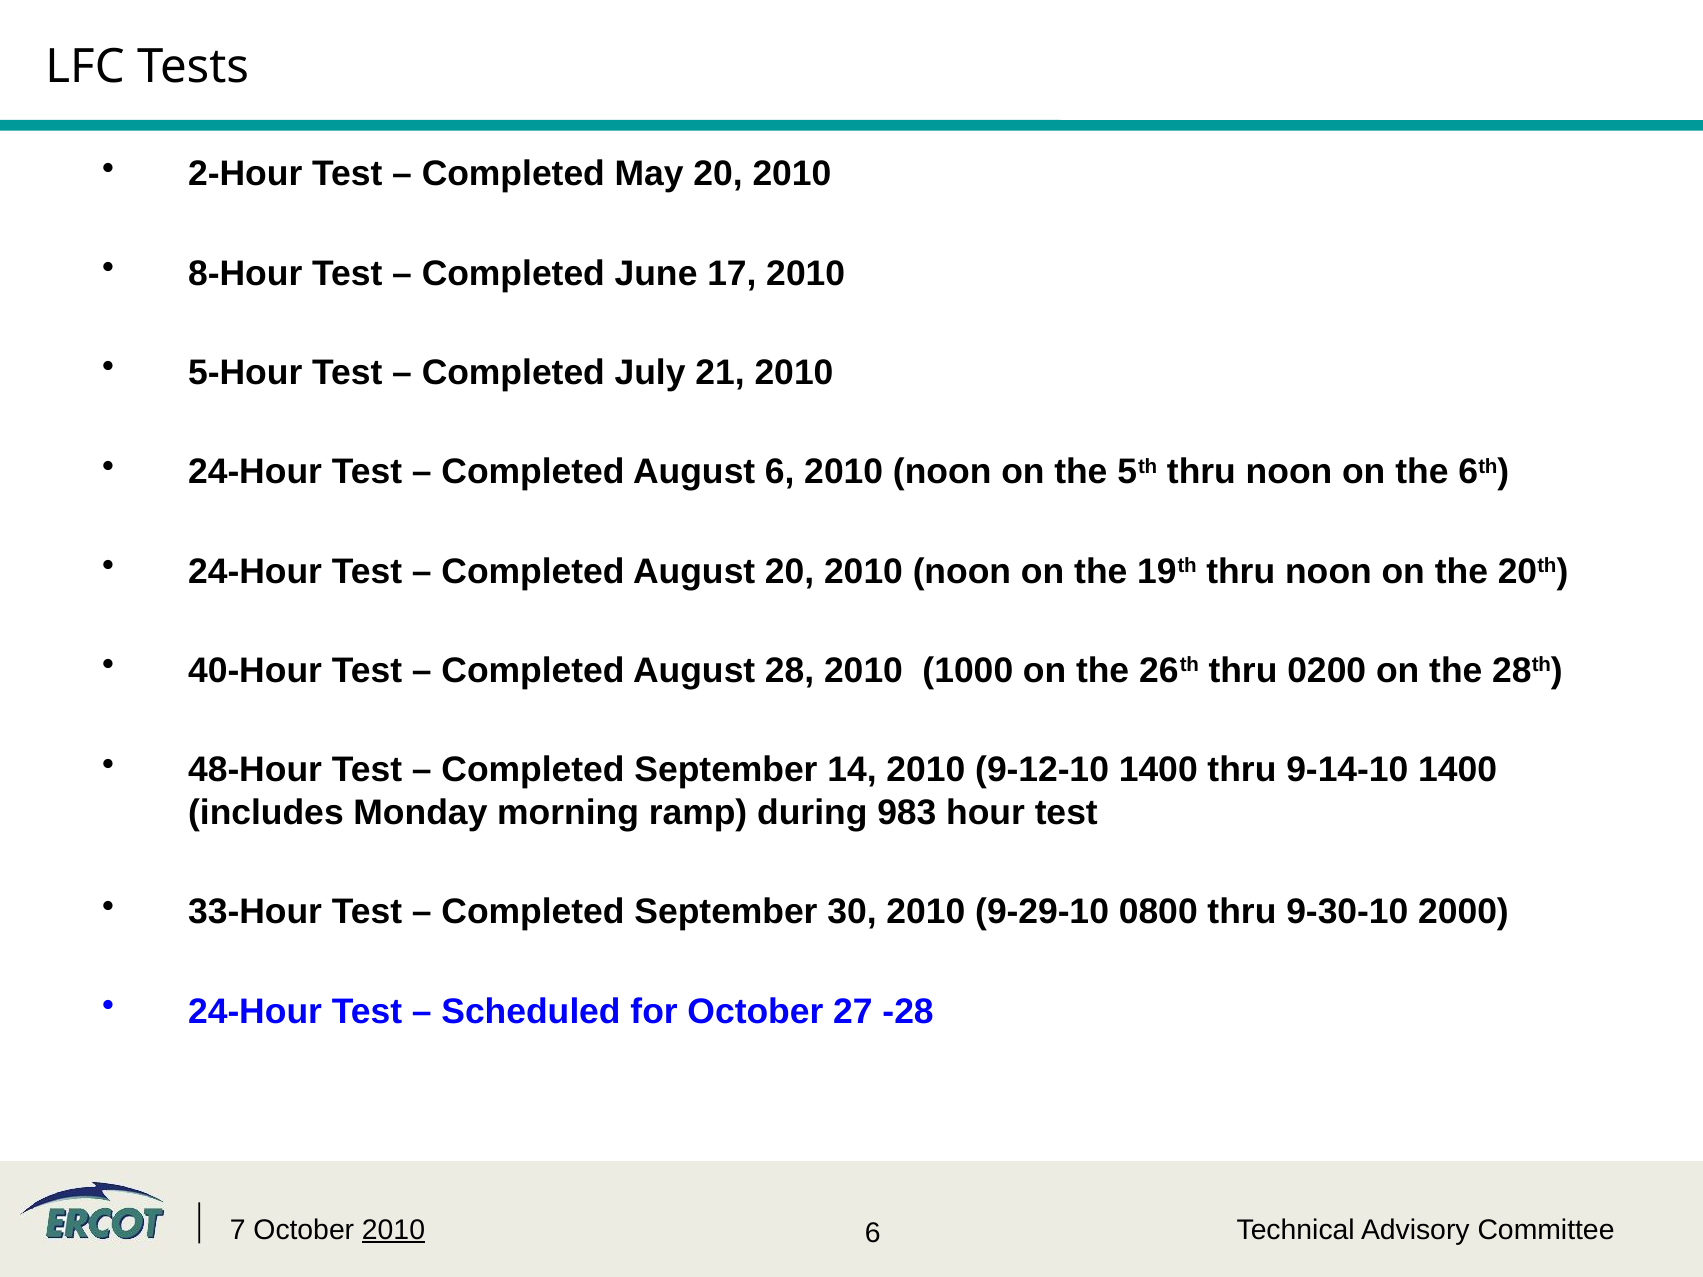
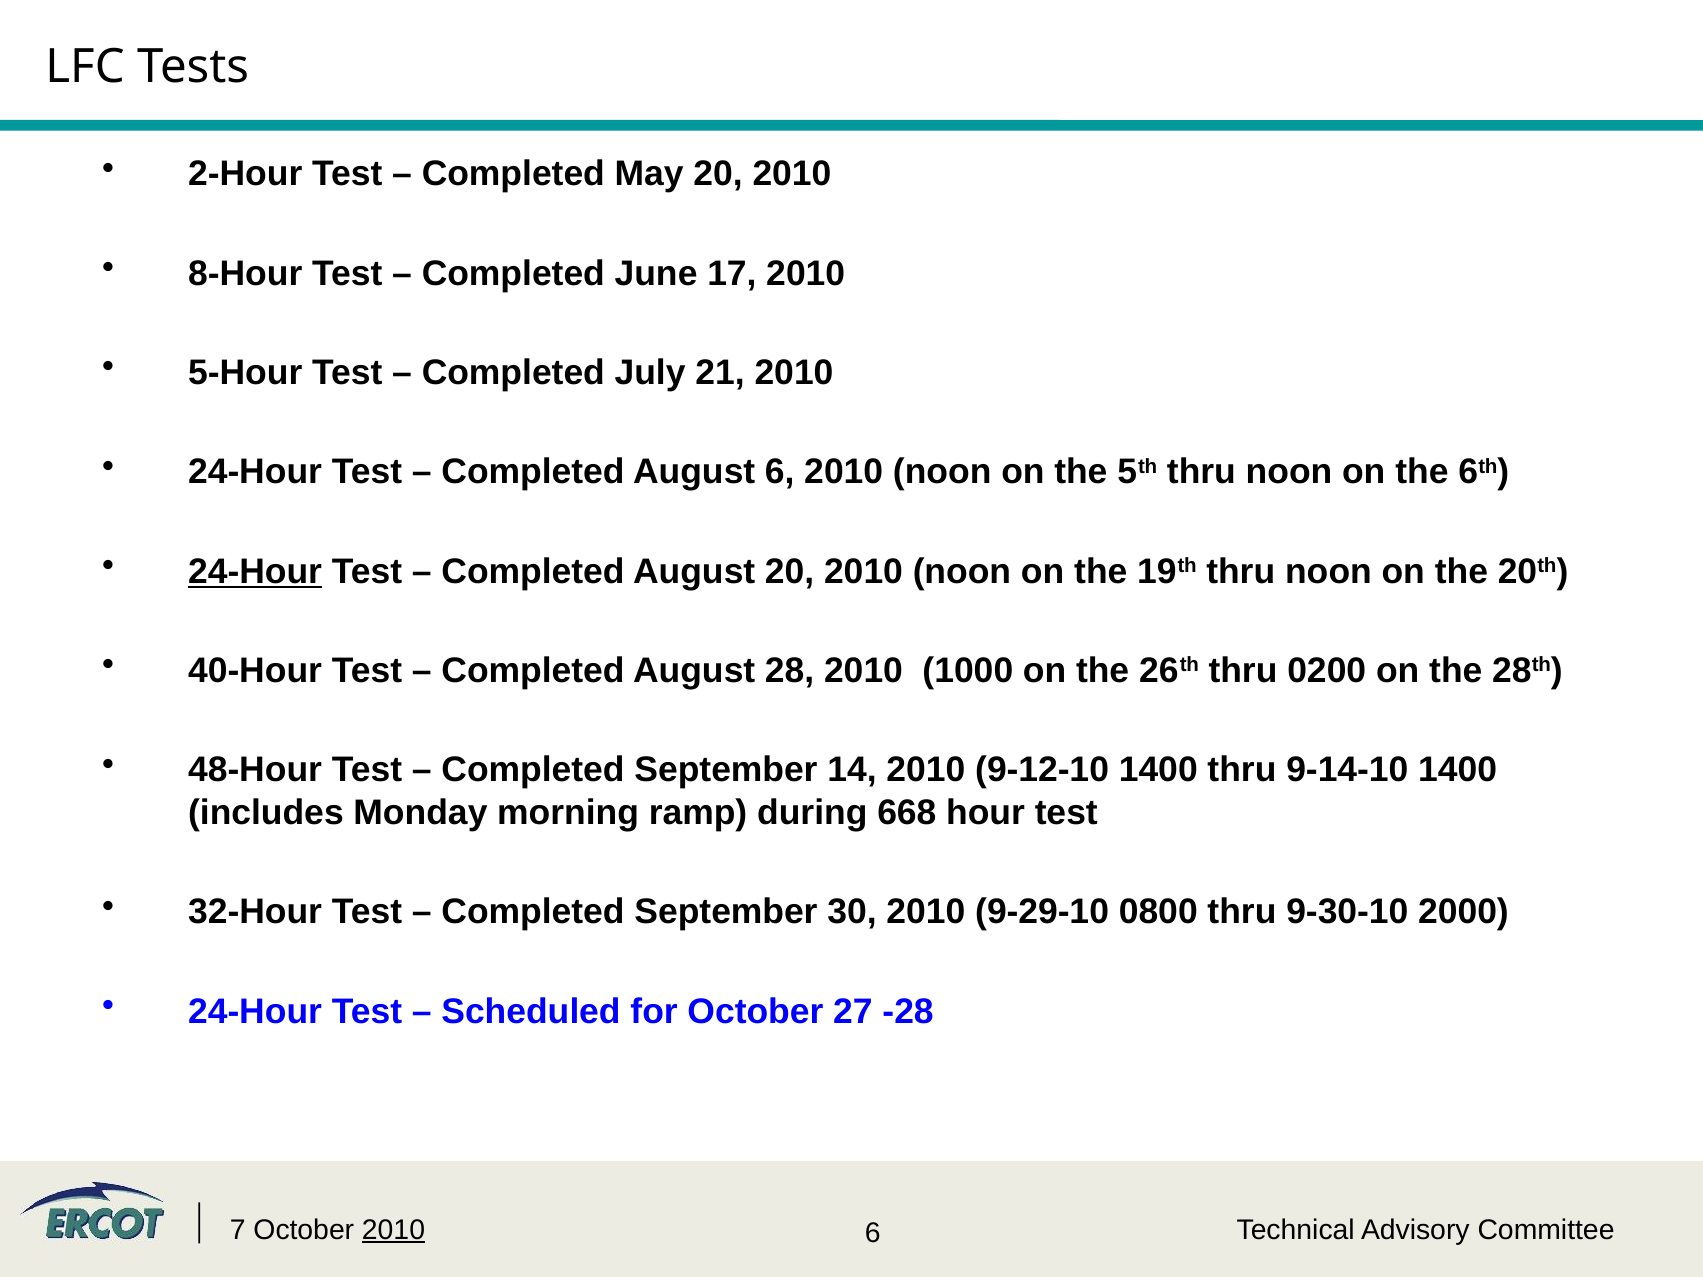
24-Hour underline: none -> present (255, 572)
983: 983 -> 668 (907, 813)
33-Hour: 33-Hour -> 32-Hour (255, 912)
